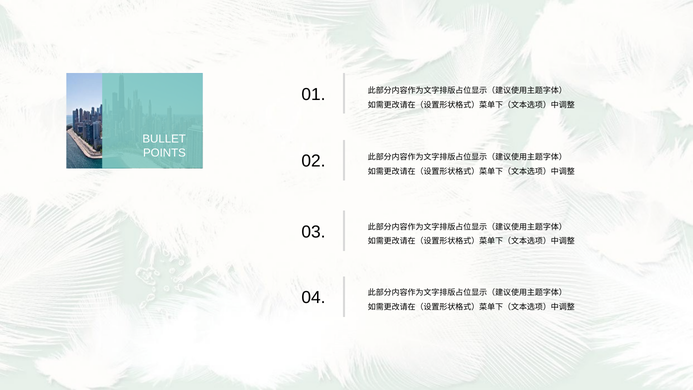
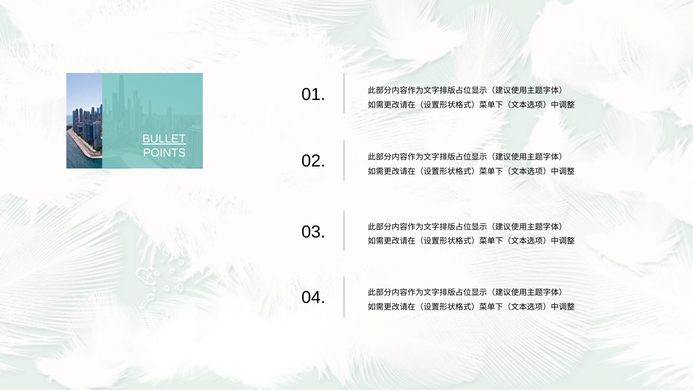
BULLET underline: none -> present (164, 139)
